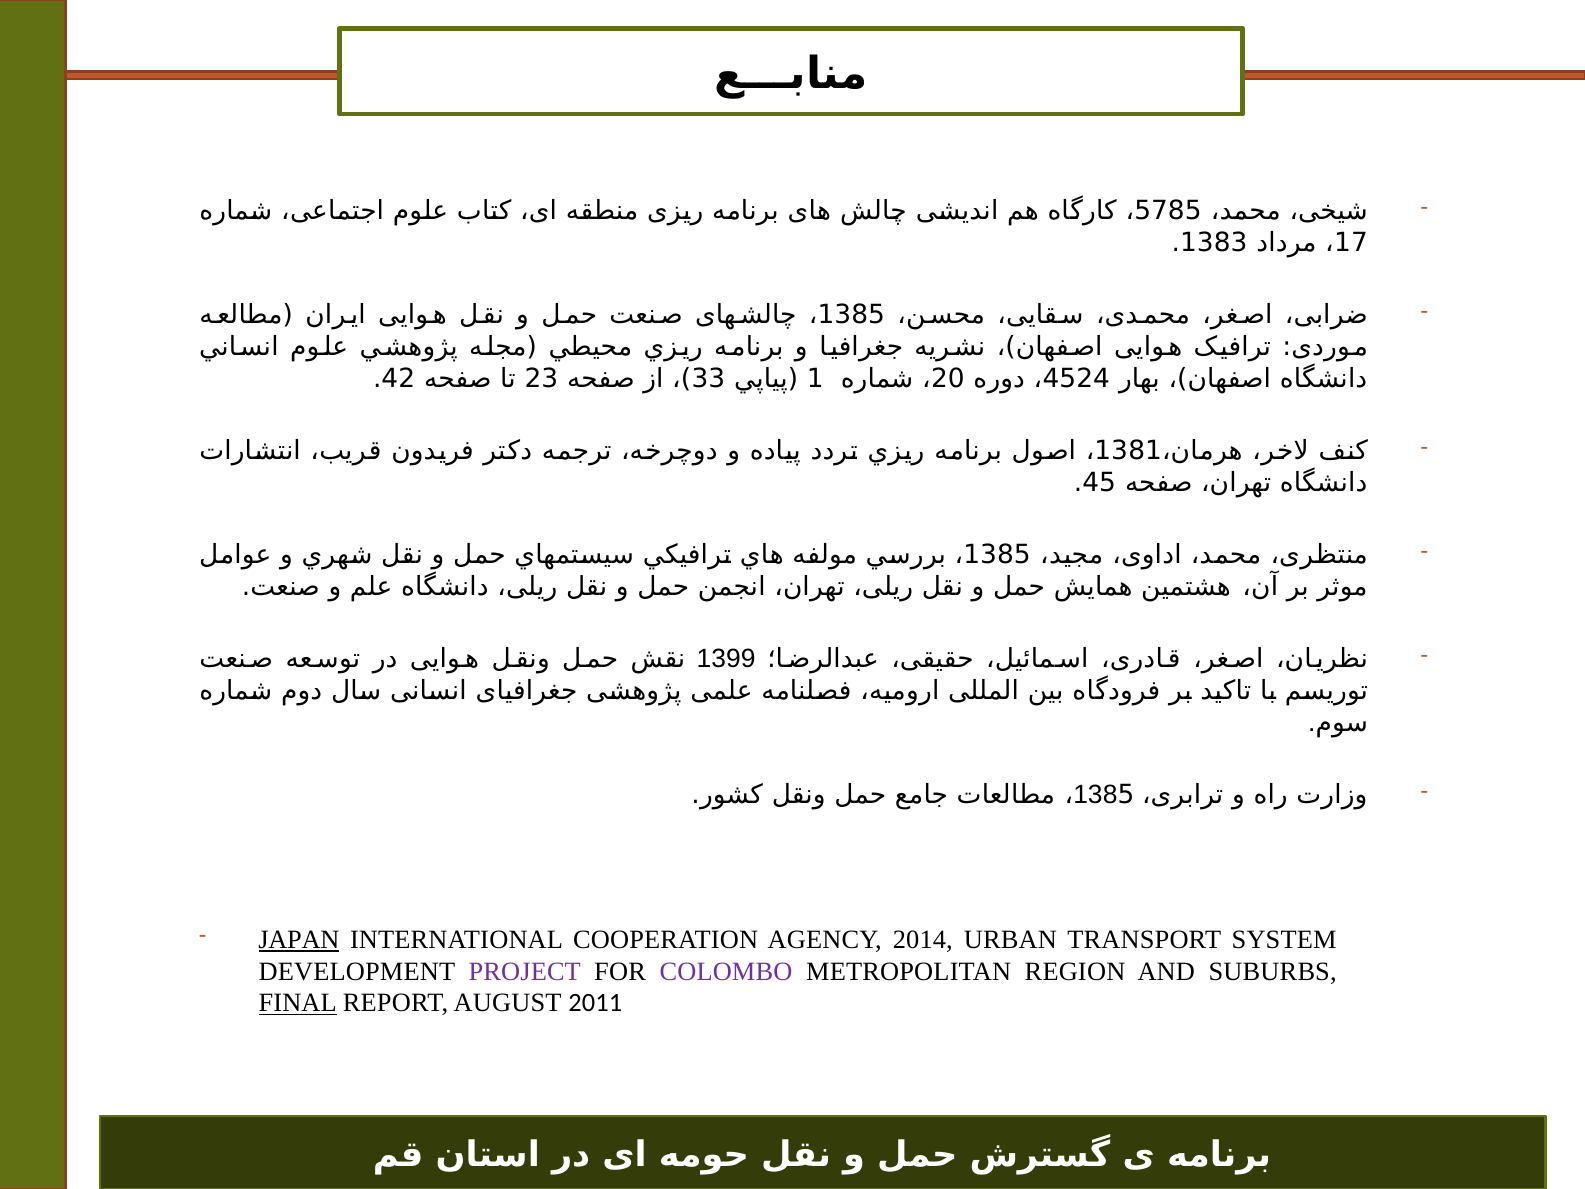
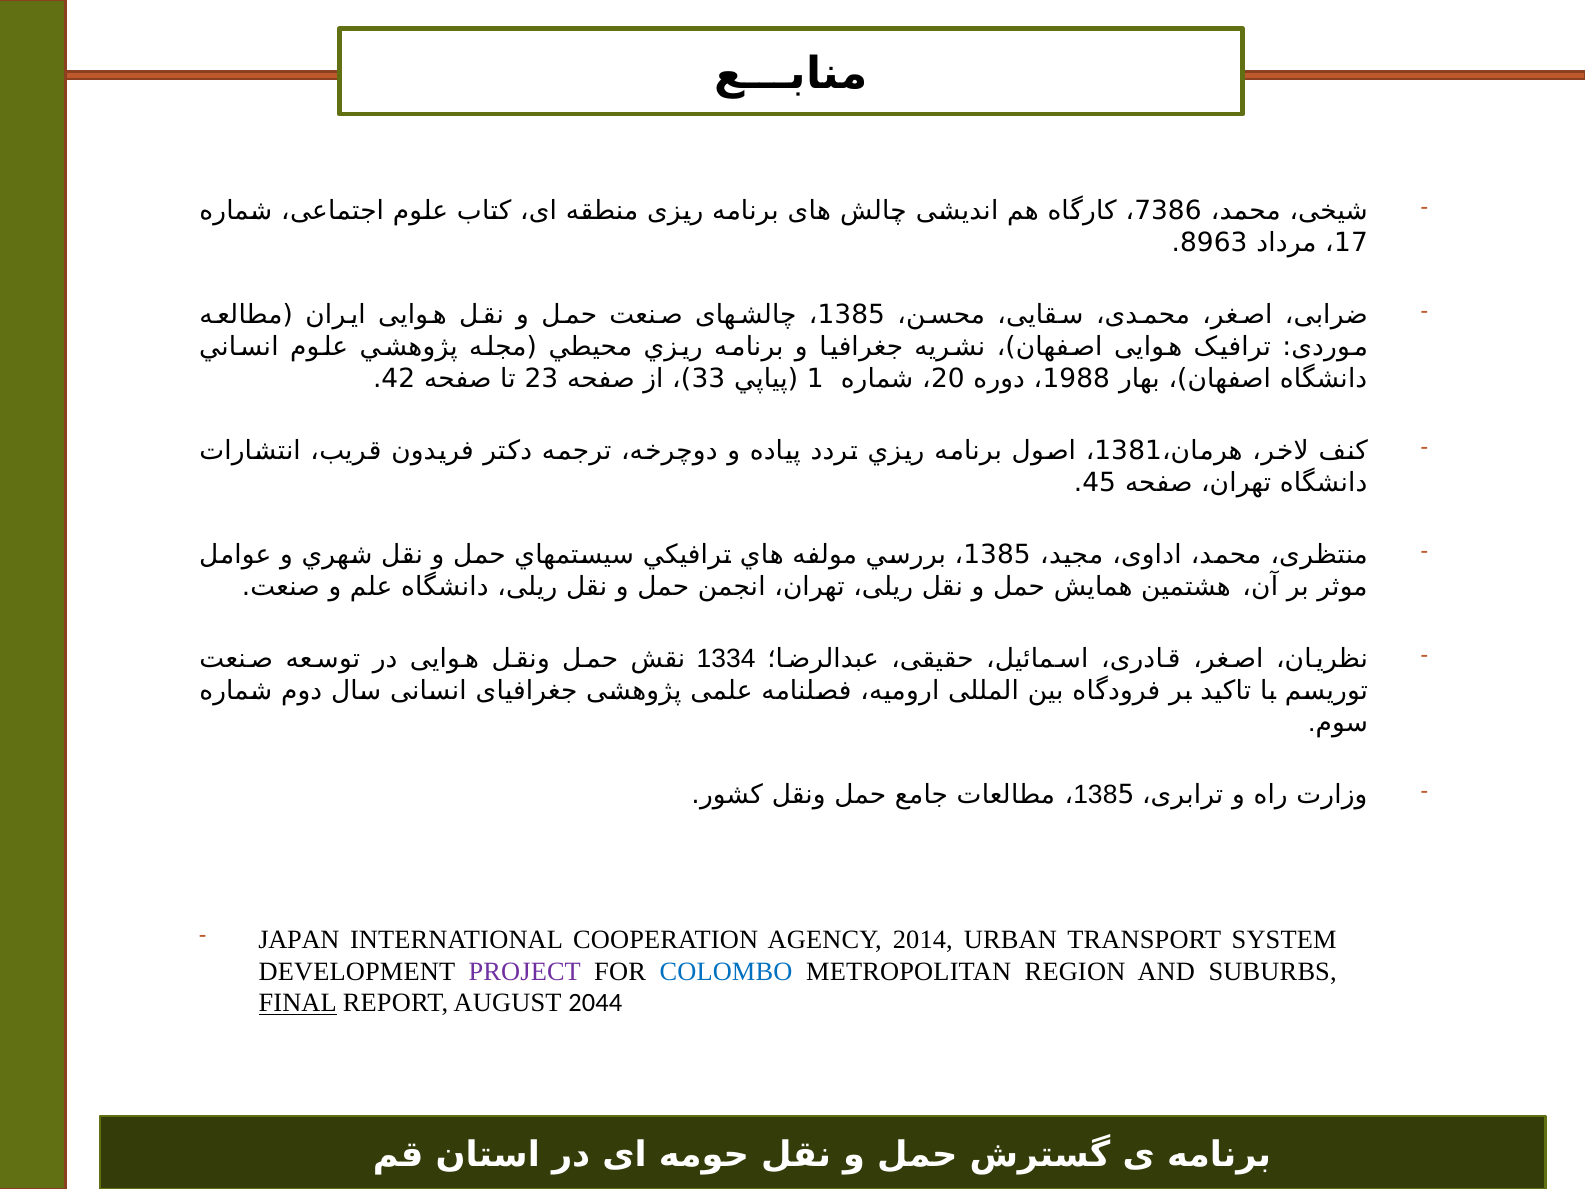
5785: 5785 -> 7386 (1168, 211)
1383: 1383 -> 8963 (1214, 243)
4524: 4524 -> 1988 (1076, 378)
1399: 1399 -> 1334 (726, 659)
JAPAN underline: present -> none (299, 940)
COLOMBO colour: purple -> blue (726, 971)
2011: 2011 -> 2044 (595, 1003)
